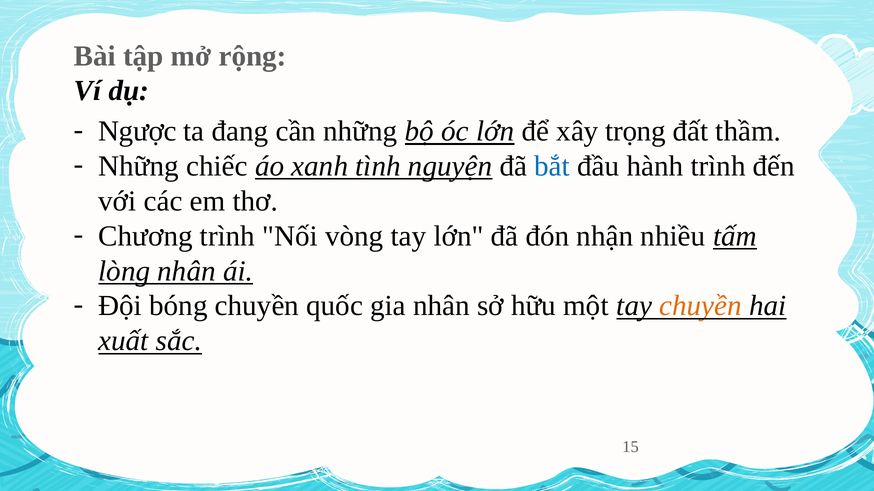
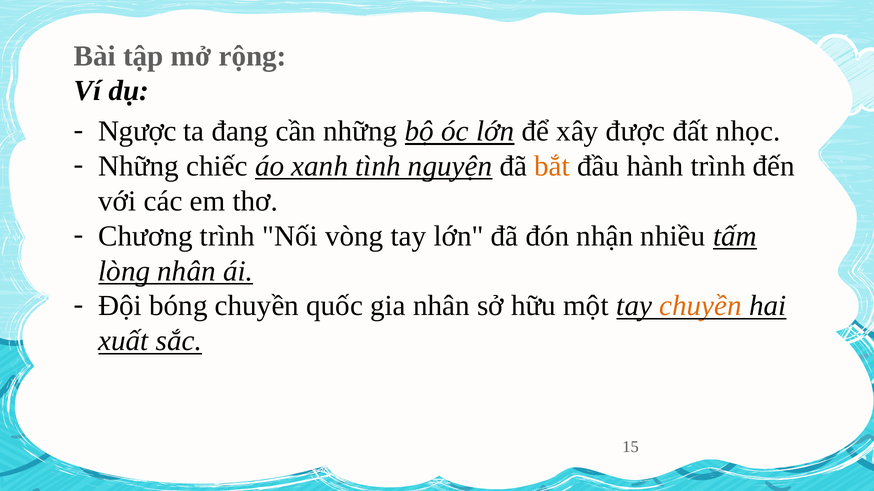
trọng: trọng -> được (635, 131)
thầm: thầm -> nhọc (748, 131)
bắt colour: blue -> orange (552, 166)
